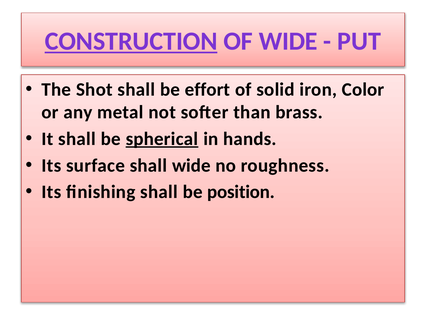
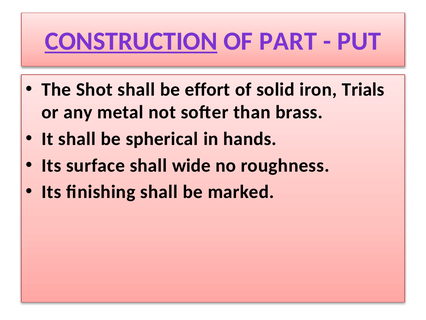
OF WIDE: WIDE -> PART (288, 41)
Color: Color -> Trials (363, 89)
spherical underline: present -> none (162, 139)
position: position -> marked (241, 192)
